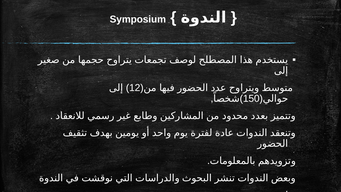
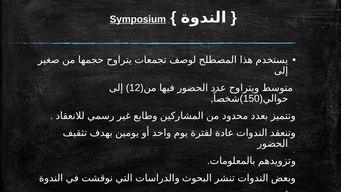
Symposium underline: none -> present (138, 19)
